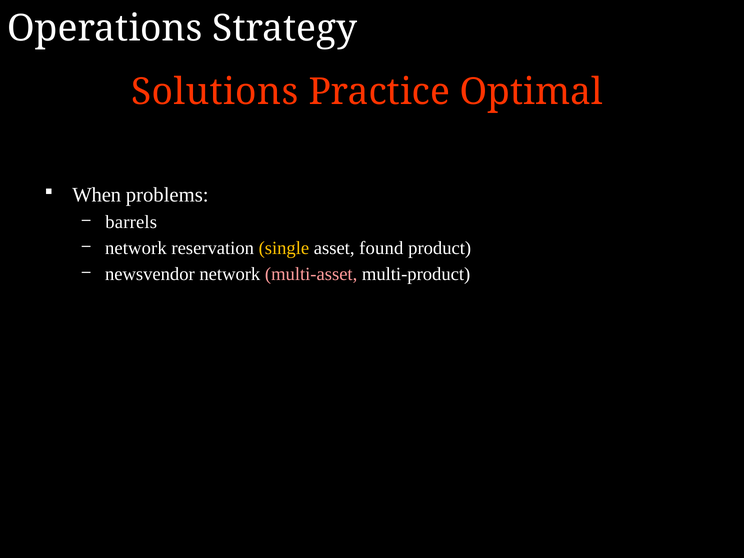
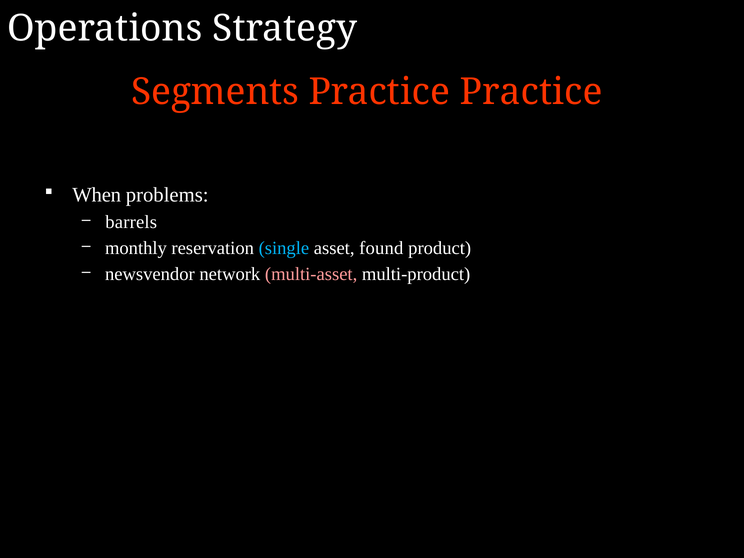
Solutions: Solutions -> Segments (215, 92)
Practice Optimal: Optimal -> Practice (531, 92)
network: network -> monthly (136, 248)
single colour: yellow -> light blue (284, 248)
